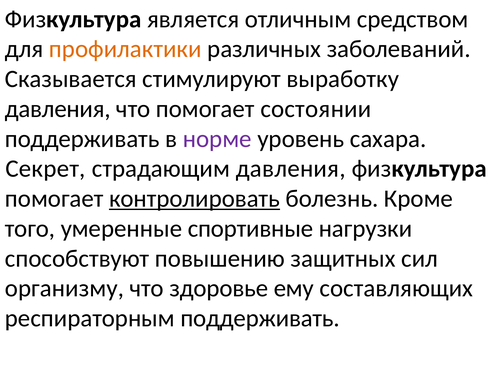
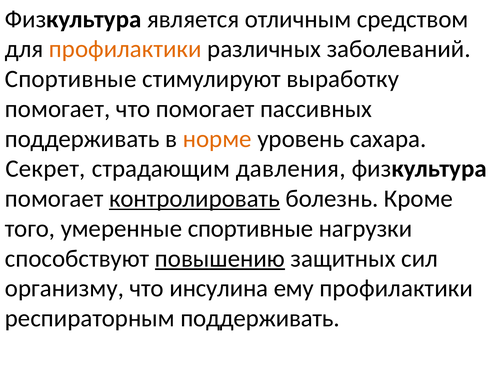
Сказывается: Сказывается -> Спортивные (71, 79)
давления: давления -> помогает (58, 109)
состоянии: состоянии -> пассивных (316, 109)
норме colour: purple -> orange (217, 139)
повышению underline: none -> present (220, 259)
здоровье: здоровье -> инсулина (219, 289)
ему составляющих: составляющих -> профилактики (396, 289)
